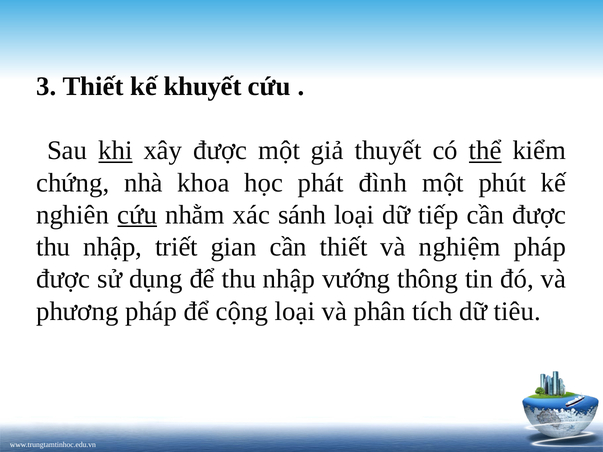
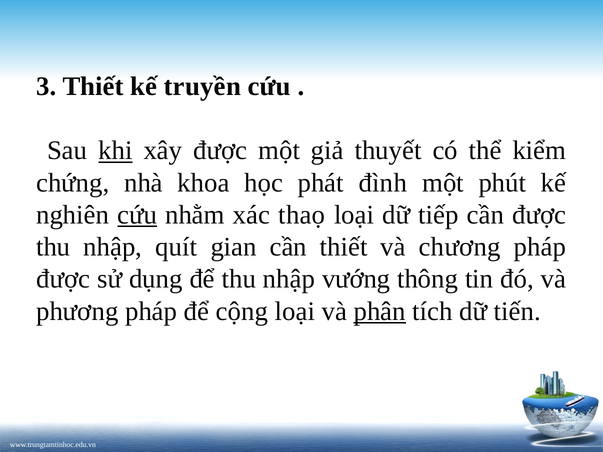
khuyết: khuyết -> truyền (202, 86)
thể underline: present -> none (485, 151)
sánh: sánh -> thaọ (302, 215)
triết: triết -> quít (176, 247)
nghiệm: nghiệm -> chương (460, 247)
phân underline: none -> present (380, 311)
tiêu: tiêu -> tiến (517, 311)
